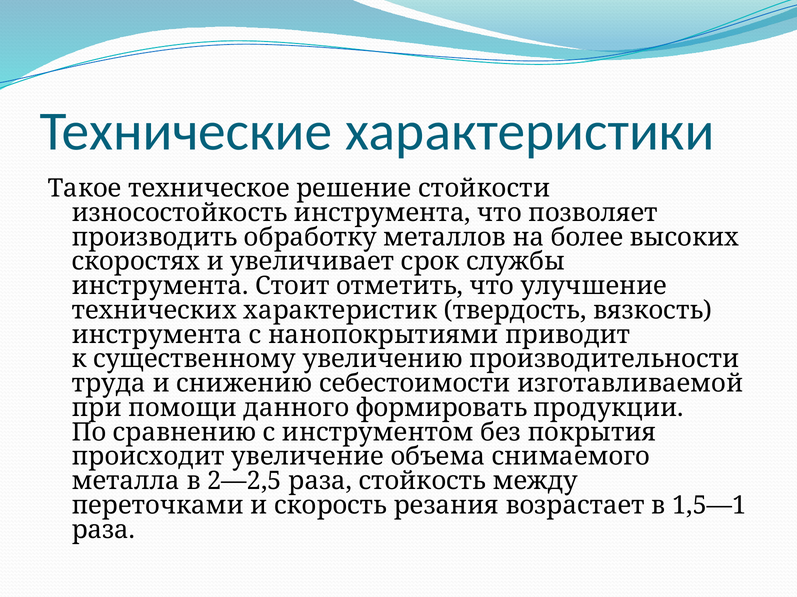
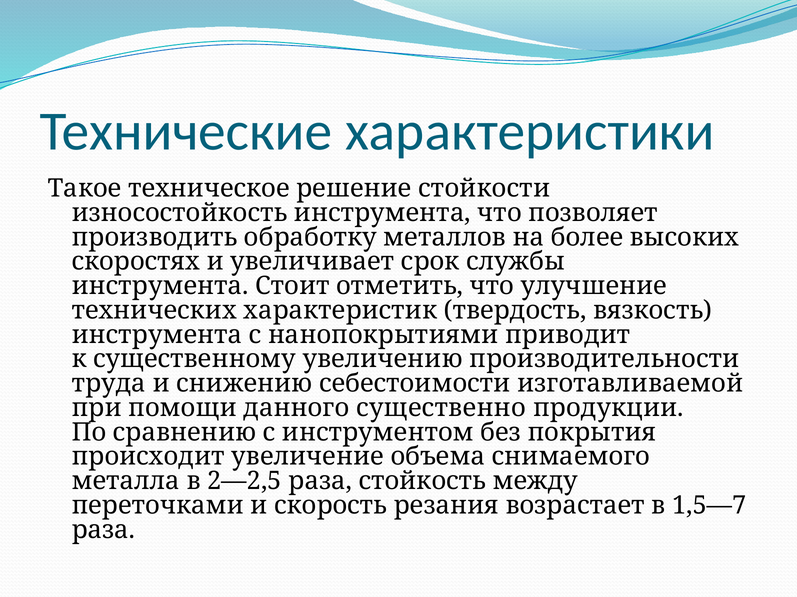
формировать: формировать -> существенно (441, 408)
1,5—1: 1,5—1 -> 1,5—7 (709, 506)
